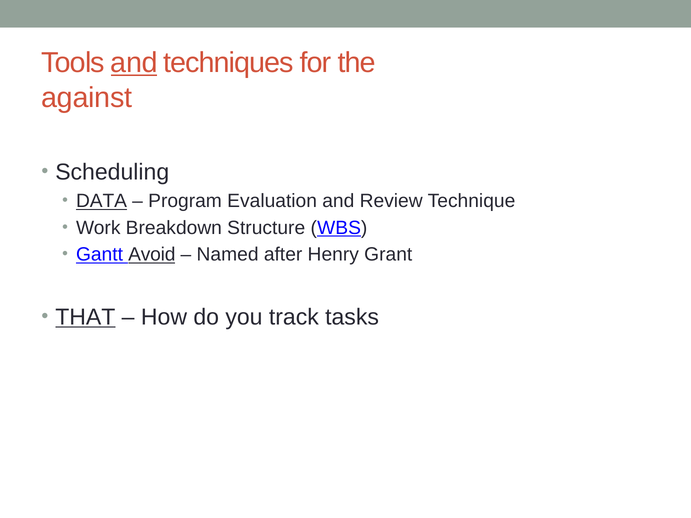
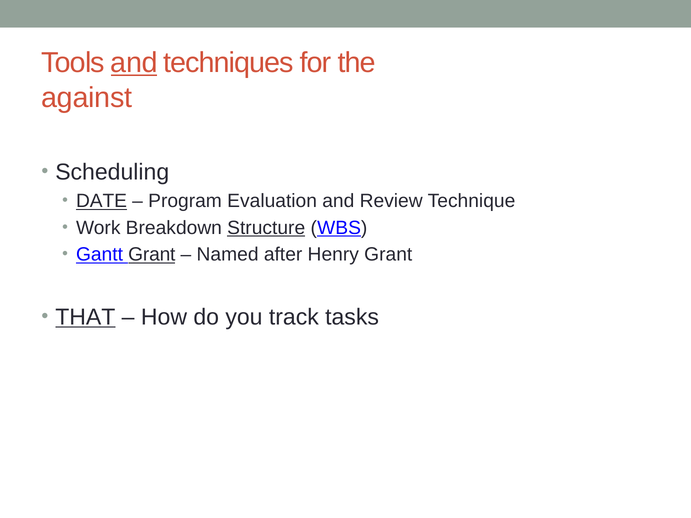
DATA: DATA -> DATE (101, 201)
Structure underline: none -> present (266, 228)
Gantt Avoid: Avoid -> Grant (152, 255)
